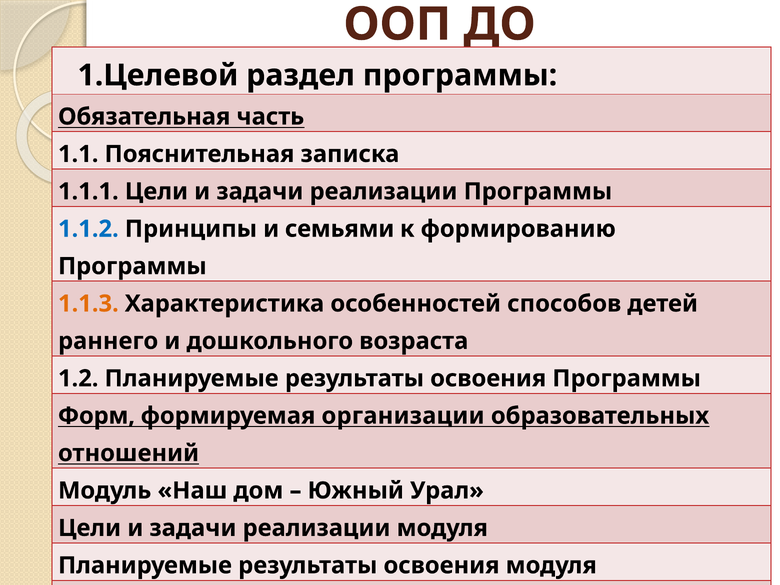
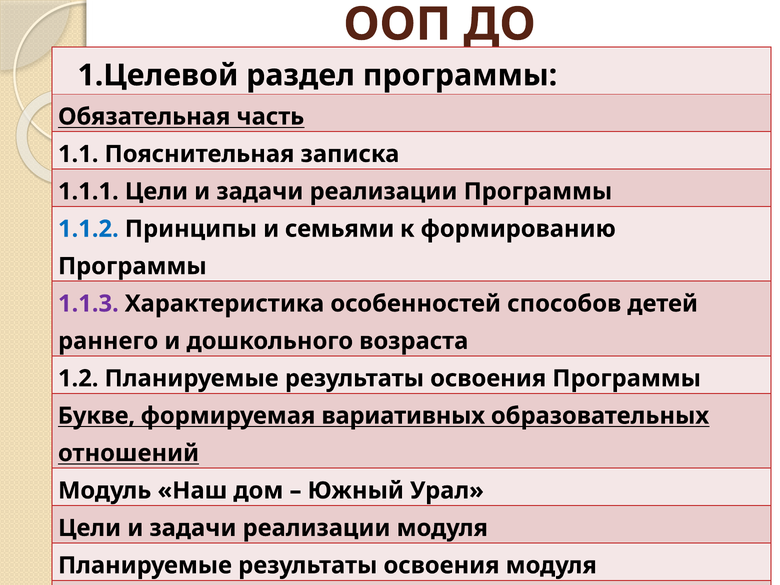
1.1.3 colour: orange -> purple (88, 304)
Форм: Форм -> Букве (96, 416)
организации: организации -> вариативных (403, 416)
